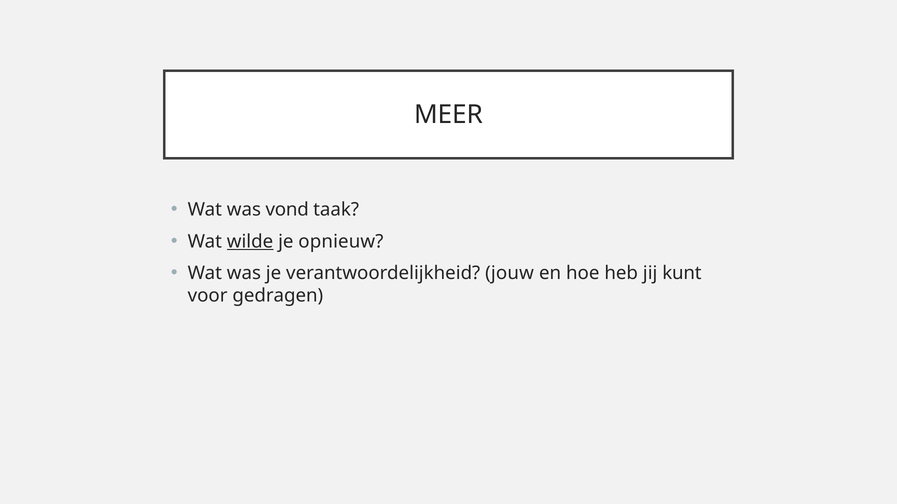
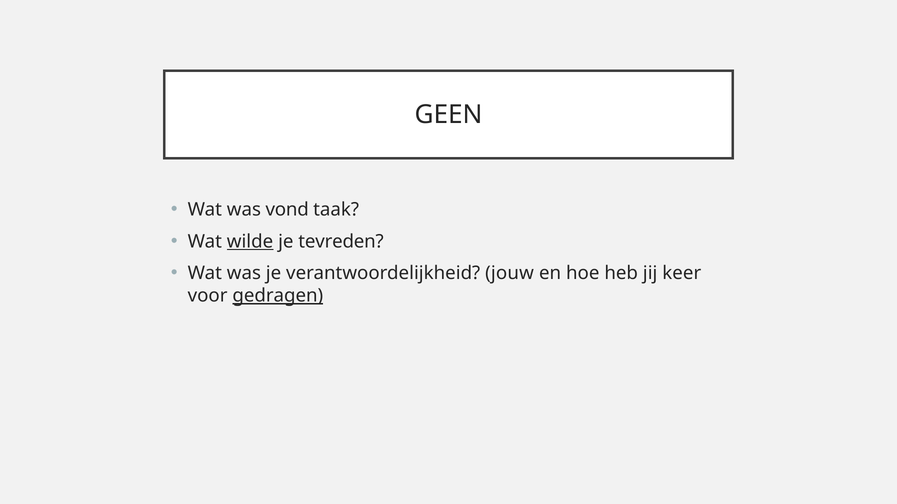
MEER: MEER -> GEEN (449, 115)
opnieuw: opnieuw -> tevreden (341, 242)
kunt: kunt -> keer (682, 274)
gedragen underline: none -> present (278, 296)
